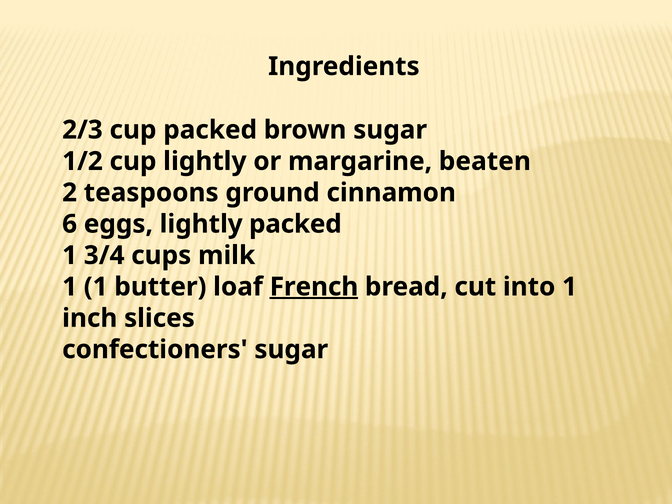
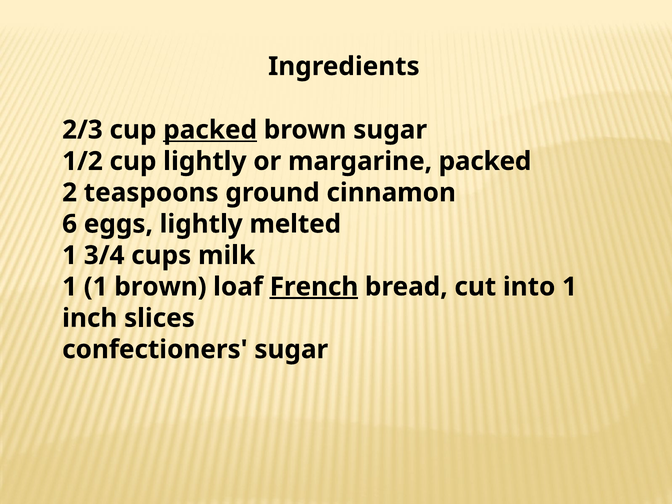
packed underline: none -> present (210, 130)
margarine beaten: beaten -> packed (485, 161)
lightly packed: packed -> melted (295, 224)
1 butter: butter -> brown (160, 287)
